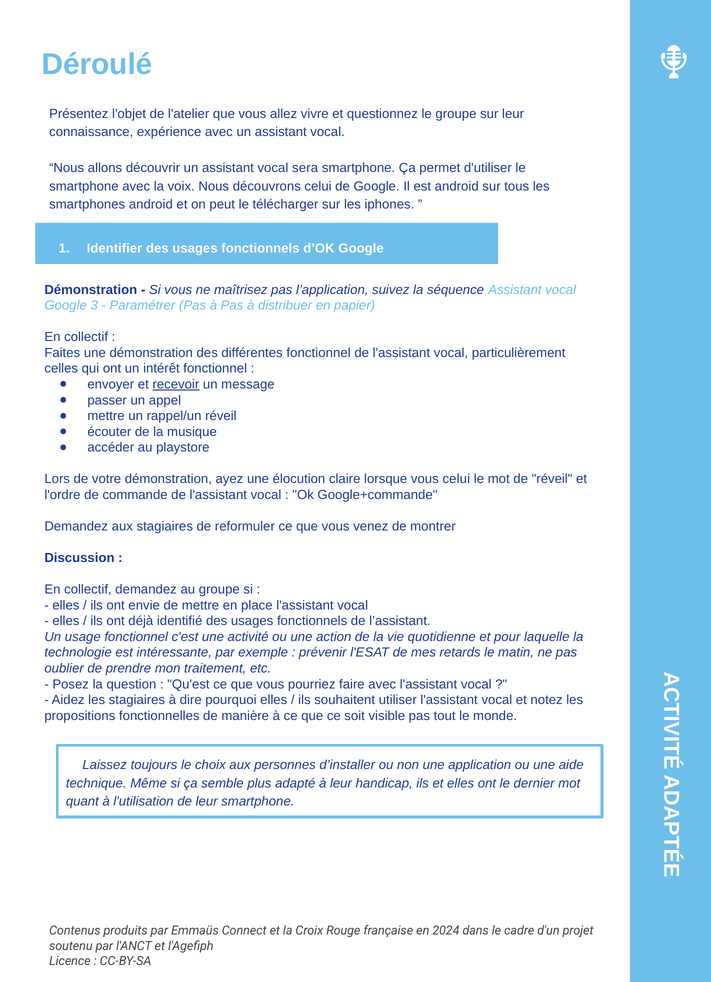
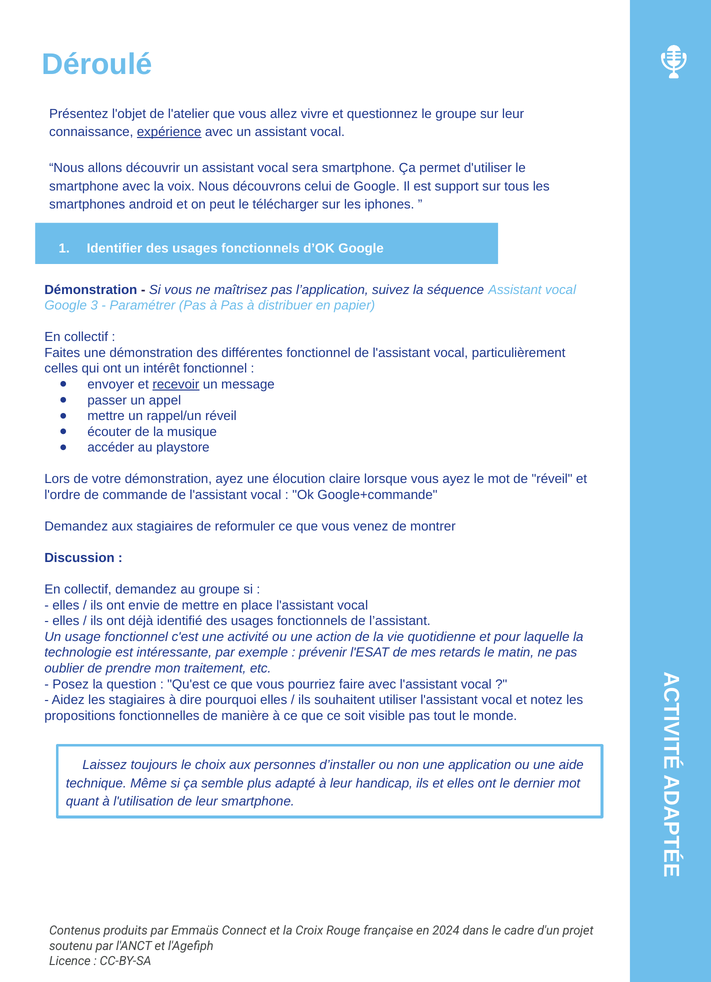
expérience underline: none -> present (169, 132)
est android: android -> support (457, 186)
vous celui: celui -> ayez (456, 479)
